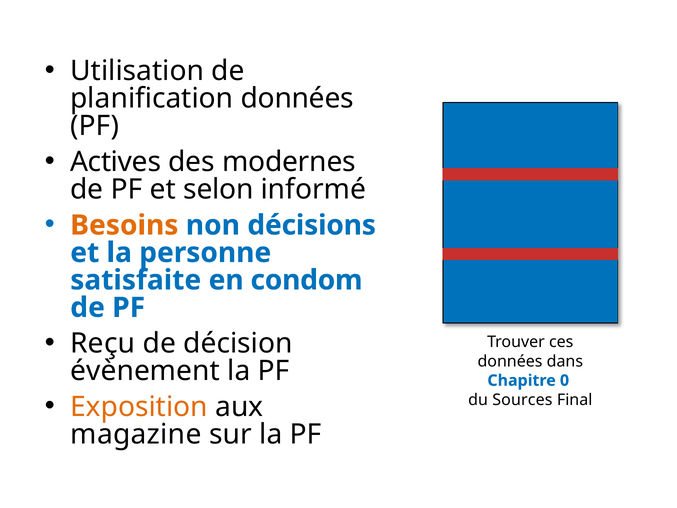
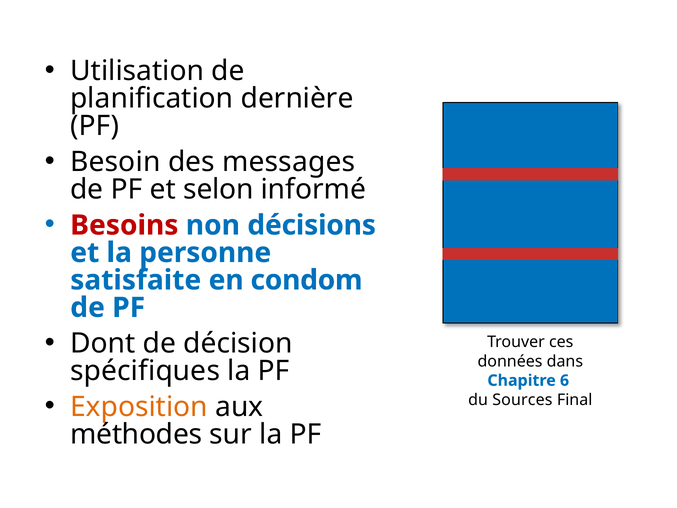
planification données: données -> dernière (297, 99)
Actives: Actives -> Besoin (115, 162)
modernes: modernes -> messages (289, 162)
Besoins colour: orange -> red (124, 225)
Reçu: Reçu -> Dont (103, 343)
évènement: évènement -> spécifiques (145, 371)
0: 0 -> 6 (565, 380)
magazine: magazine -> méthodes (136, 434)
